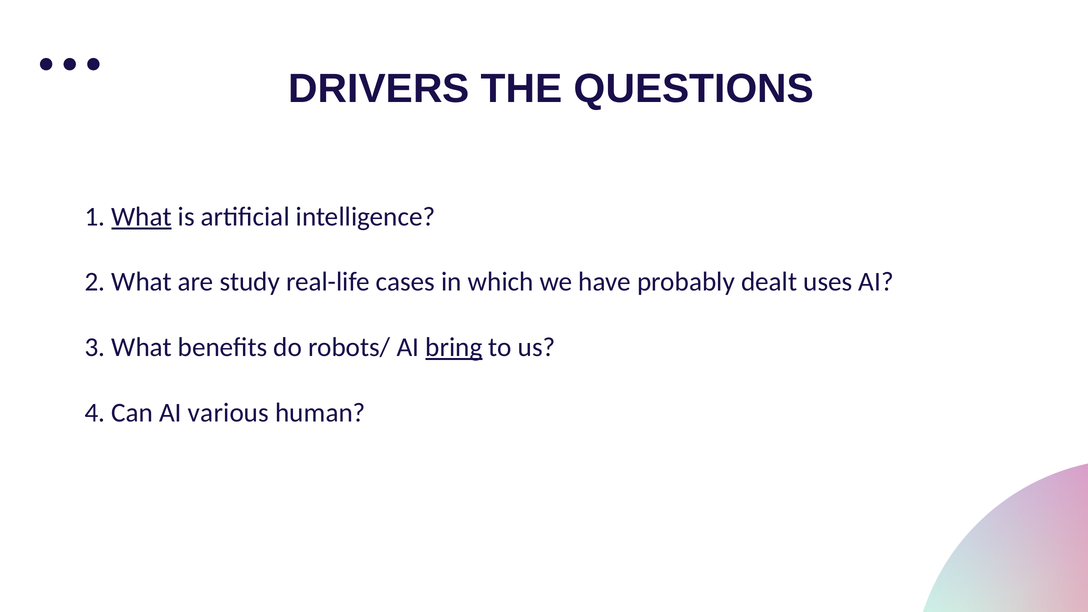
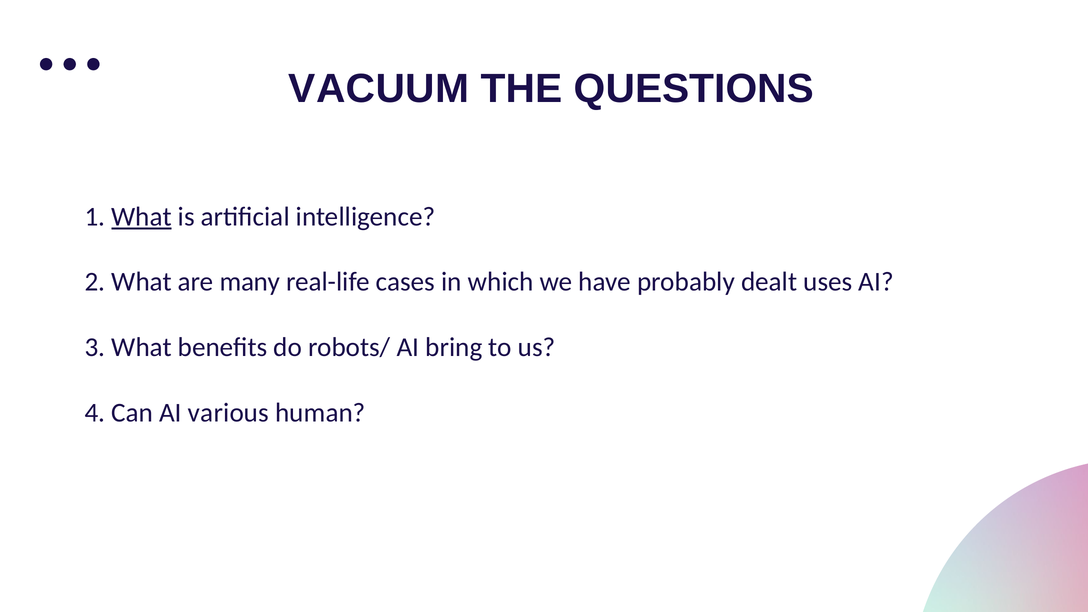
DRIVERS: DRIVERS -> VACUUM (379, 89)
study: study -> many (250, 282)
bring underline: present -> none (454, 347)
